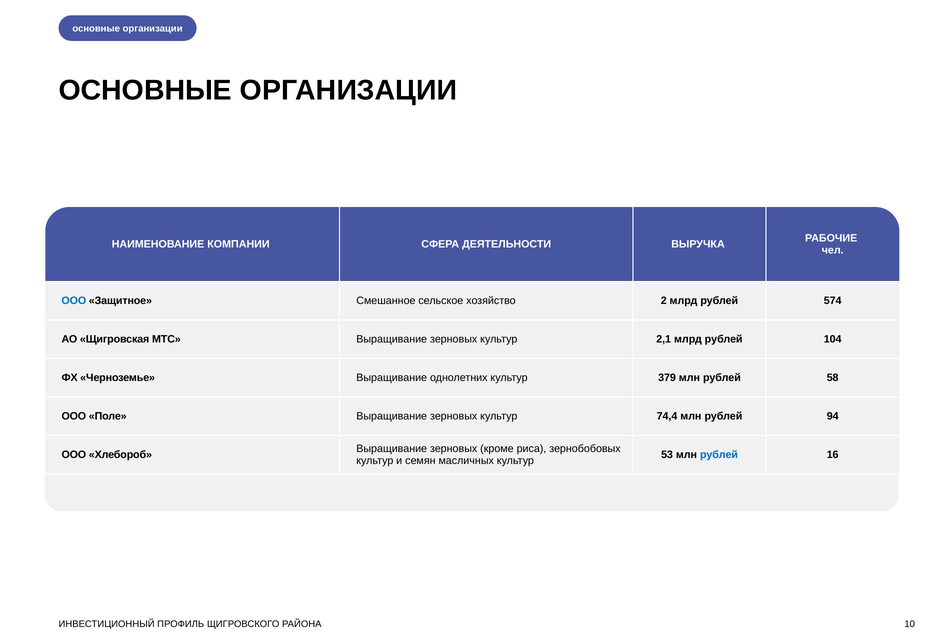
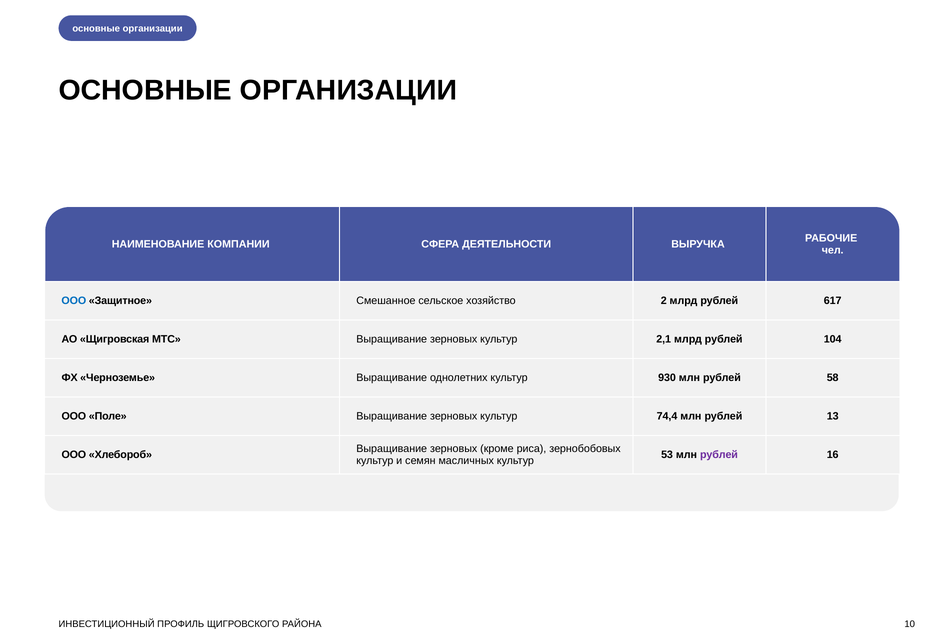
574: 574 -> 617 (833, 301)
379: 379 -> 930 (667, 378)
94: 94 -> 13 (833, 416)
рублей colour: blue -> purple (719, 455)
